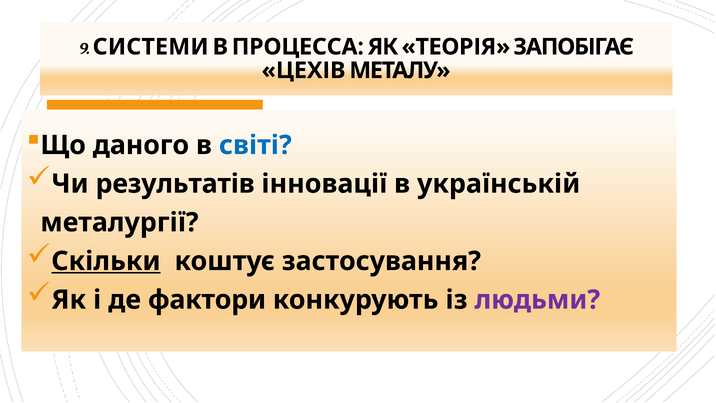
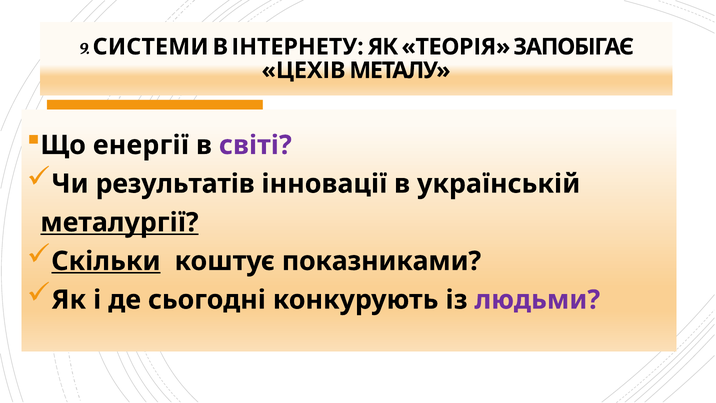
ПРОЦЕССА: ПРОЦЕССА -> ІНТЕРНЕТУ (298, 47)
даного: даного -> енергії (141, 145)
світі colour: blue -> purple (255, 145)
металургії underline: none -> present (119, 222)
застосування: застосування -> показниками (381, 261)
фактори: фактори -> сьогодні (207, 300)
